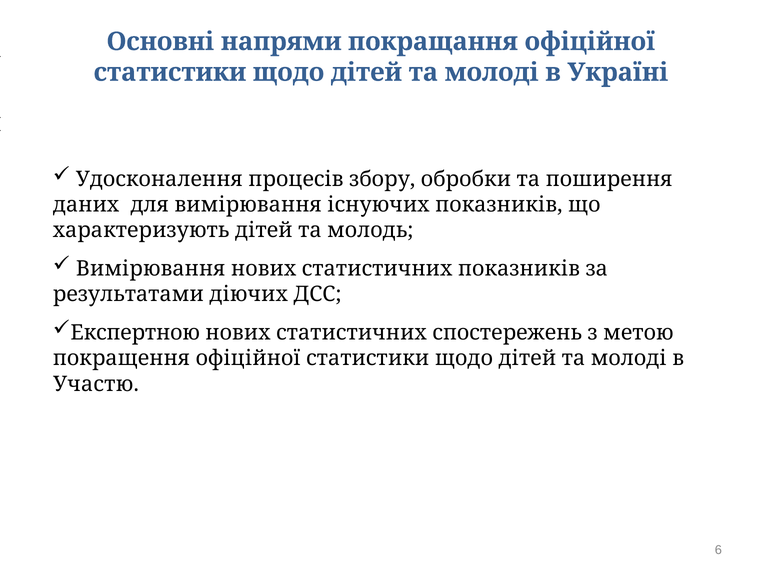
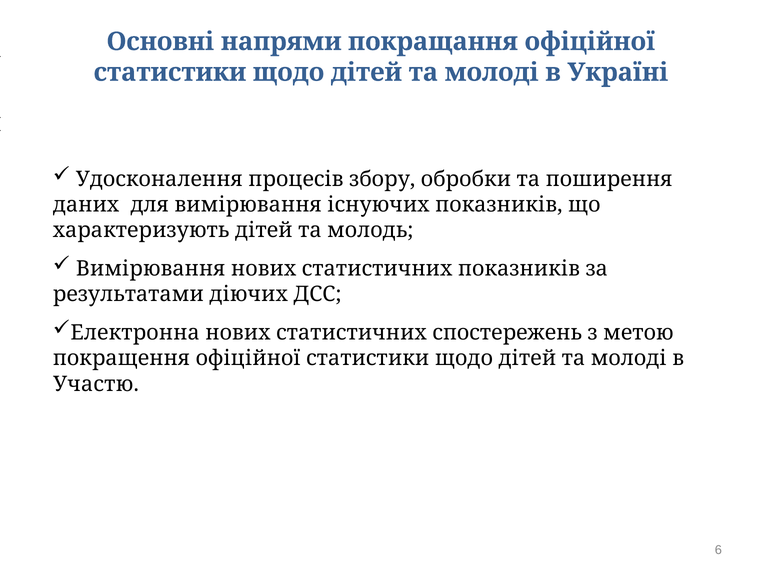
Експертною: Експертною -> Електронна (135, 333)
